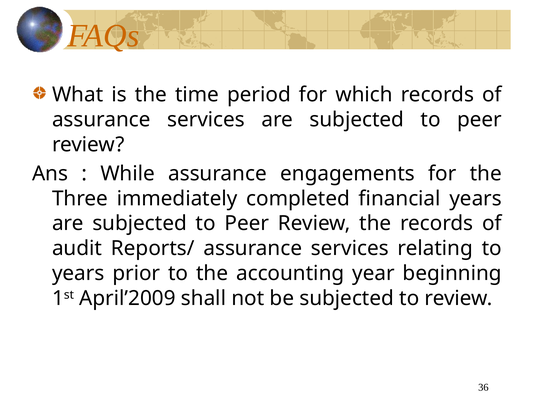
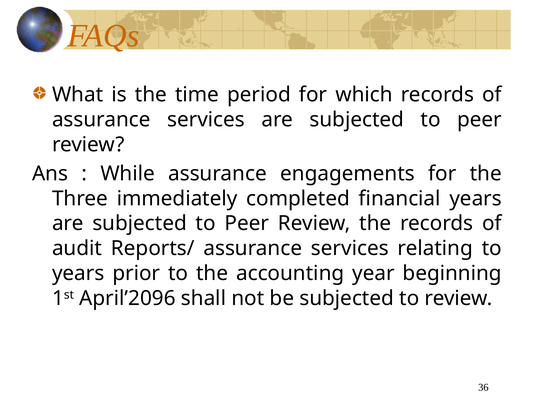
April’2009: April’2009 -> April’2096 (127, 299)
